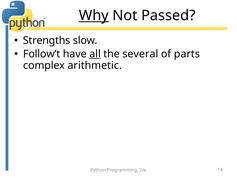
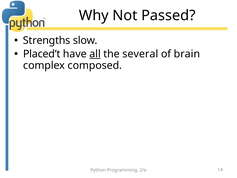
Why underline: present -> none (94, 15)
Follow’t: Follow’t -> Placed’t (42, 54)
parts: parts -> brain (187, 54)
arithmetic: arithmetic -> composed (95, 65)
